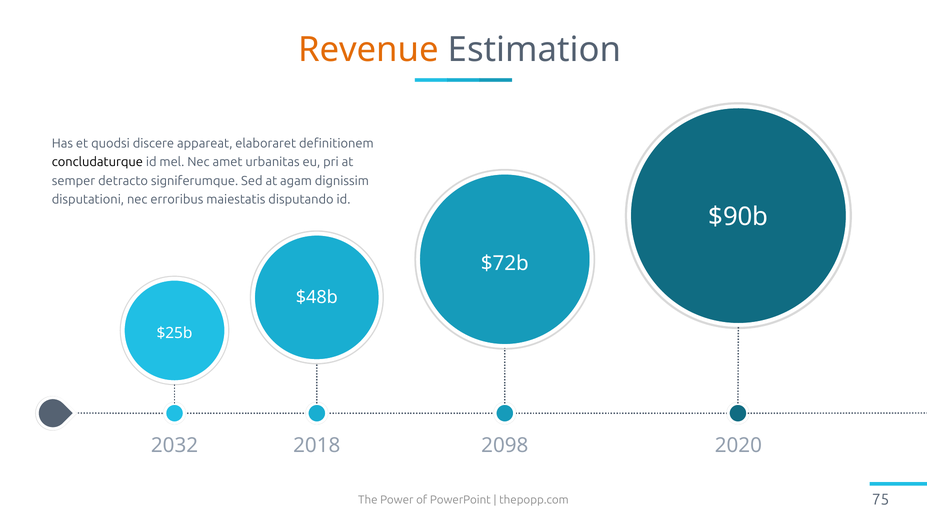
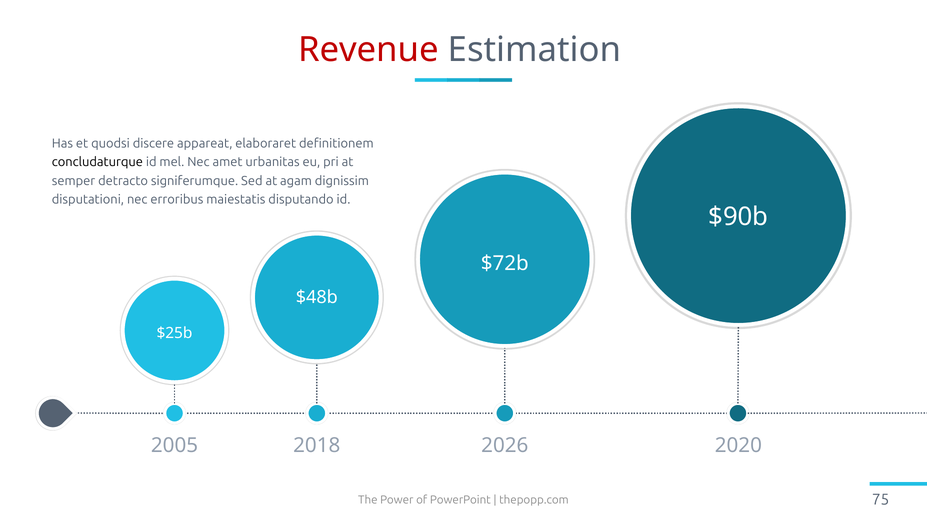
Revenue colour: orange -> red (369, 50)
2032: 2032 -> 2005 (175, 446)
2098: 2098 -> 2026 (505, 446)
